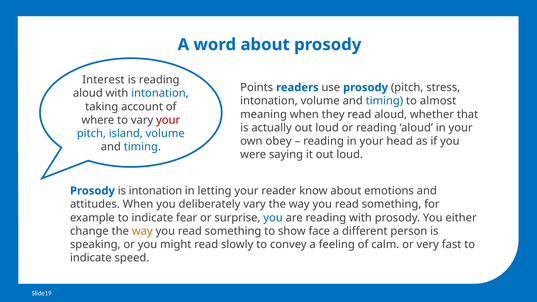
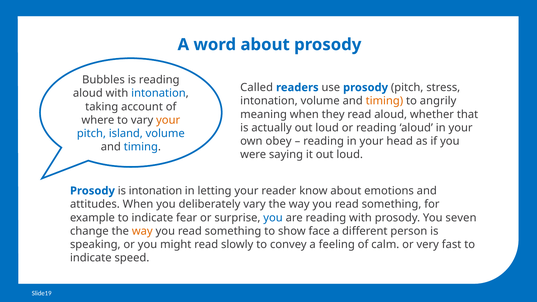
Interest: Interest -> Bubbles (103, 80)
Points: Points -> Called (257, 88)
timing colour: blue -> orange (384, 101)
almost: almost -> angrily (438, 101)
your colour: red -> orange (168, 120)
either: either -> seven (461, 218)
